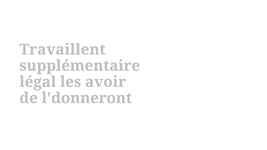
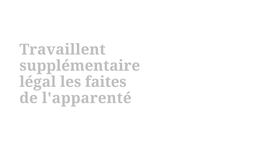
avoir: avoir -> faites (106, 82)
l'donneront: l'donneront -> l'apparenté (87, 98)
